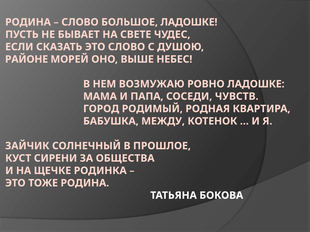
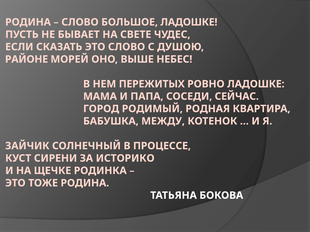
ВОЗМУЖАЮ: ВОЗМУЖАЮ -> ПЕРЕЖИТЫХ (152, 84)
ЧУВСТВ: ЧУВСТВ -> СЕЙЧАС (237, 97)
ПРОШЛОЕ: ПРОШЛОЕ -> ПРОЦЕССЕ (162, 146)
ОБЩЕСТВА: ОБЩЕСТВА -> ИСТОРИКО (125, 159)
